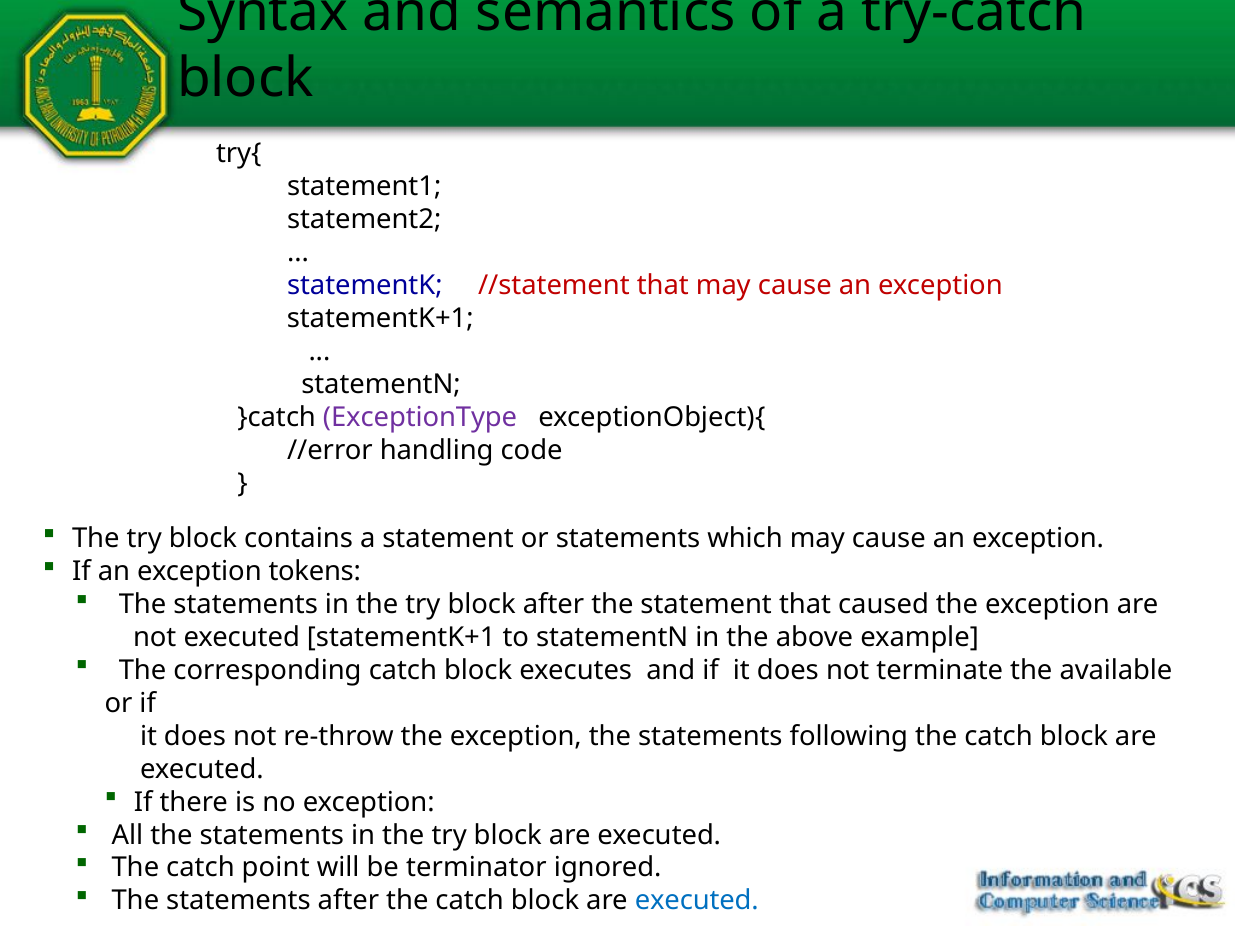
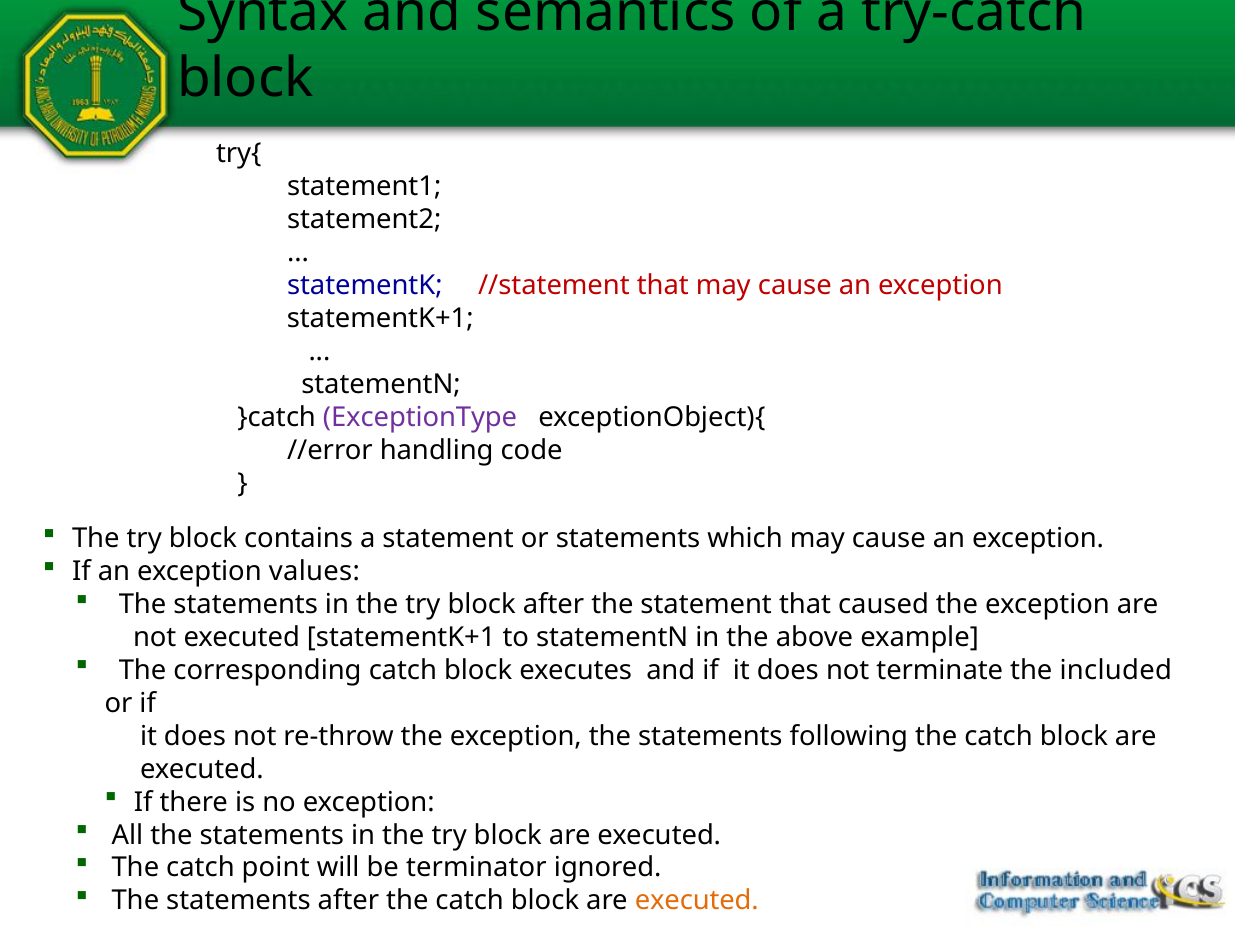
tokens: tokens -> values (314, 572)
available: available -> included (1116, 671)
executed colour: blue -> orange (697, 901)
